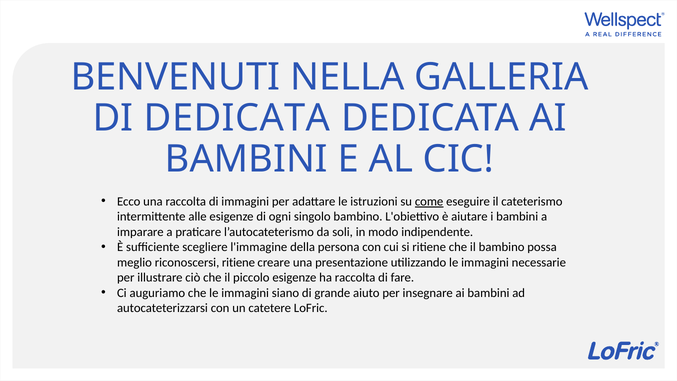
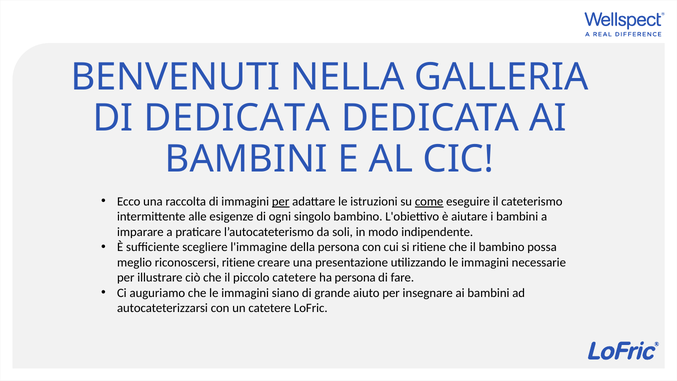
per underline: none -> present (281, 201)
piccolo esigenze: esigenze -> catetere (294, 278)
ha raccolta: raccolta -> persona (355, 278)
